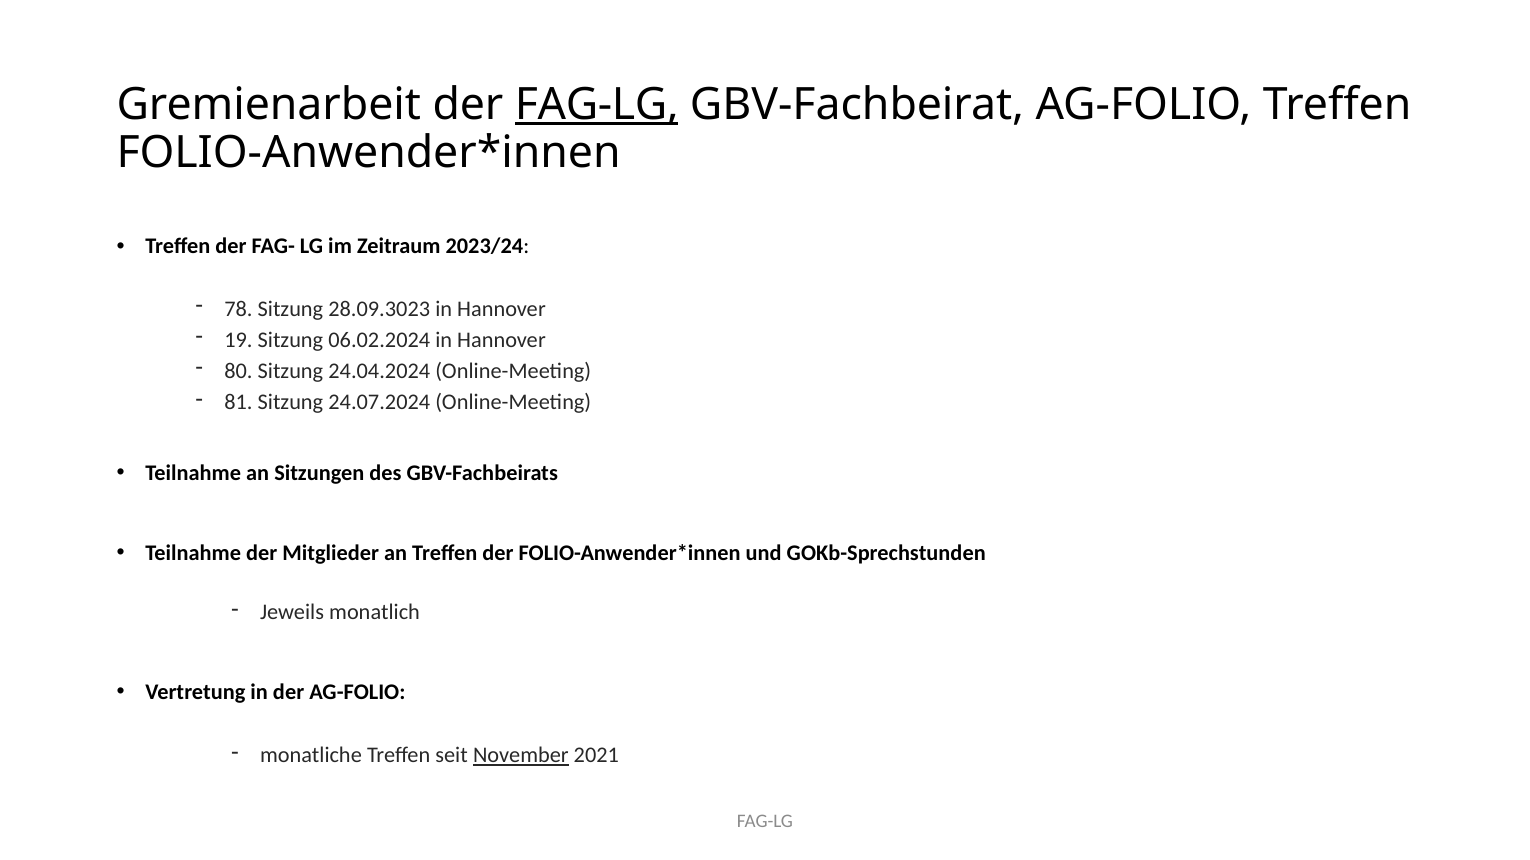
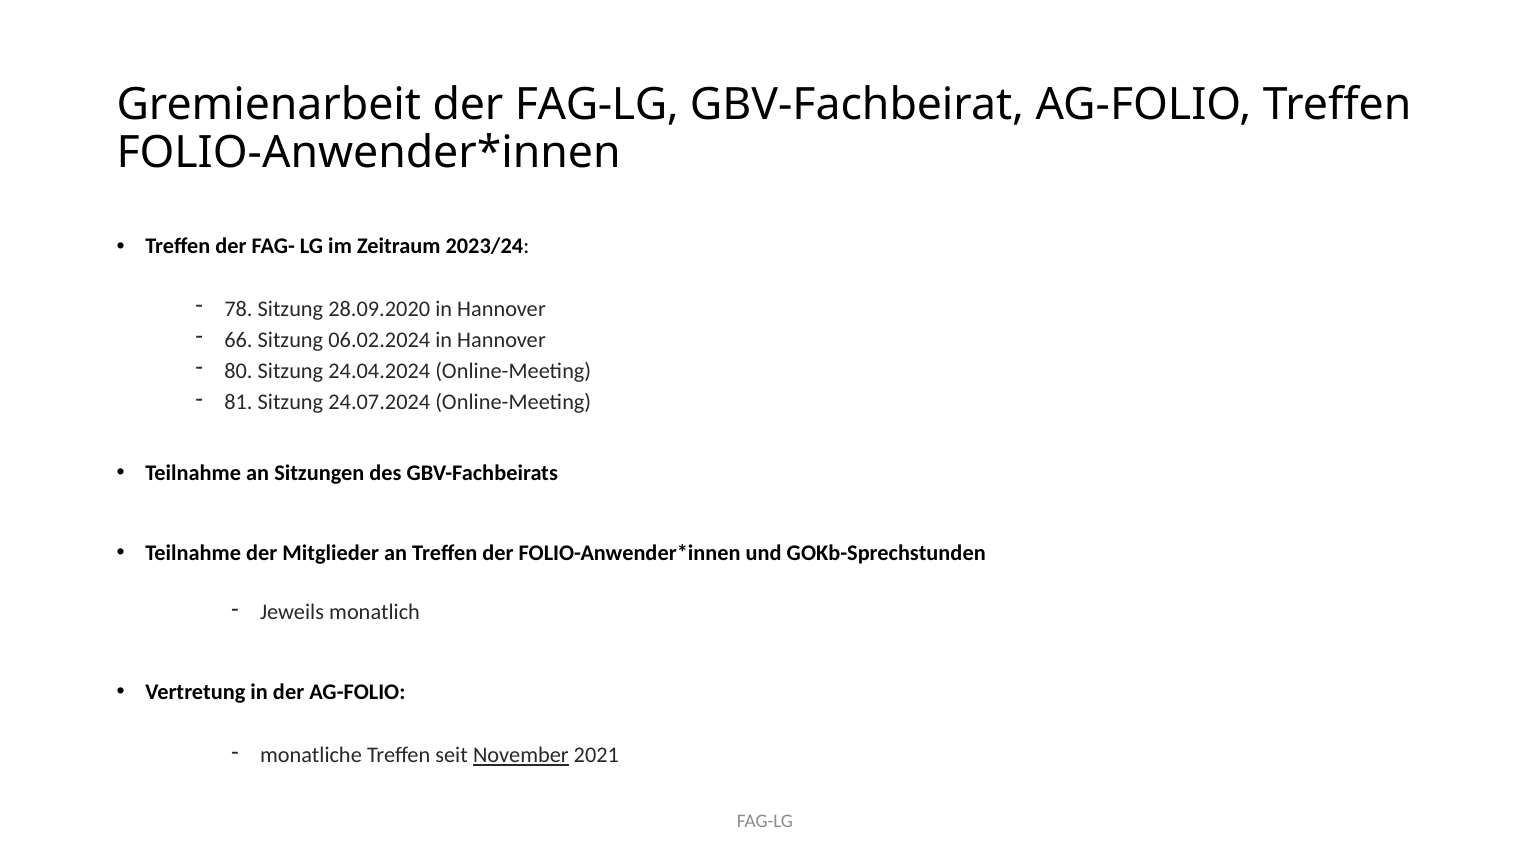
FAG-LG underline: present -> none (597, 105)
28.09.3023: 28.09.3023 -> 28.09.2020 (379, 309)
19: 19 -> 66 (238, 340)
